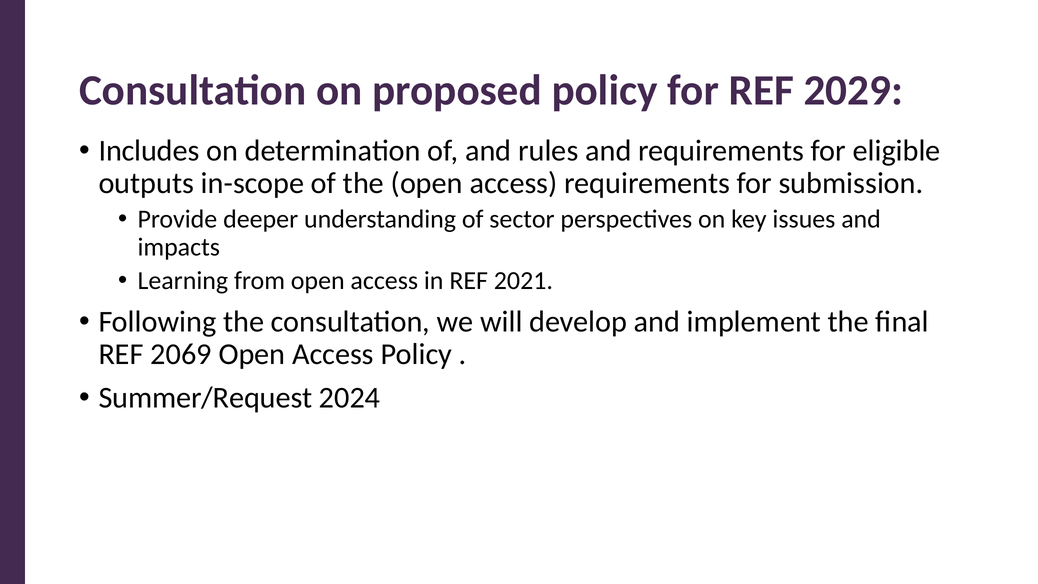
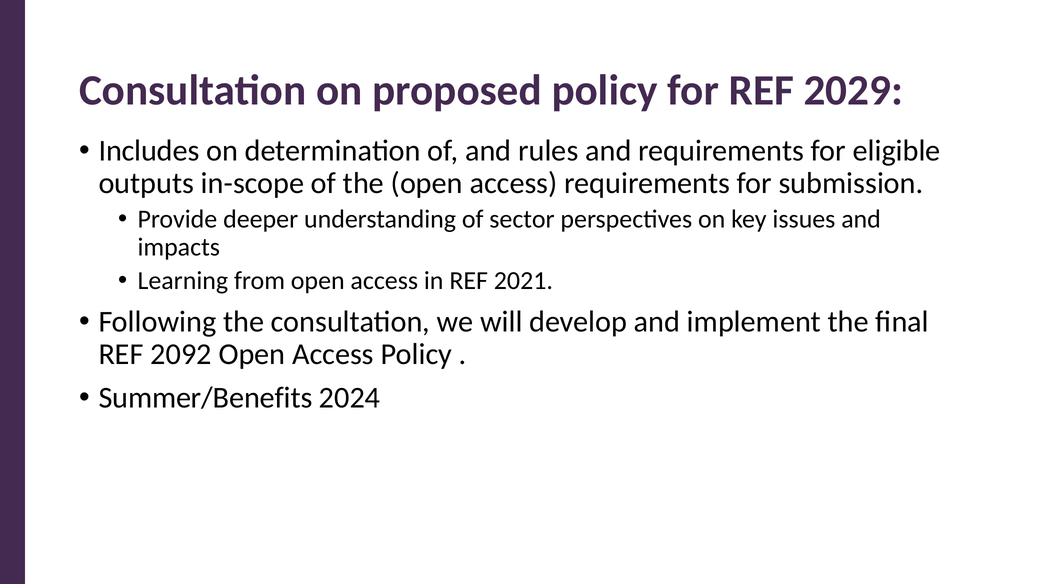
2069: 2069 -> 2092 (181, 354)
Summer/Request: Summer/Request -> Summer/Benefits (205, 398)
